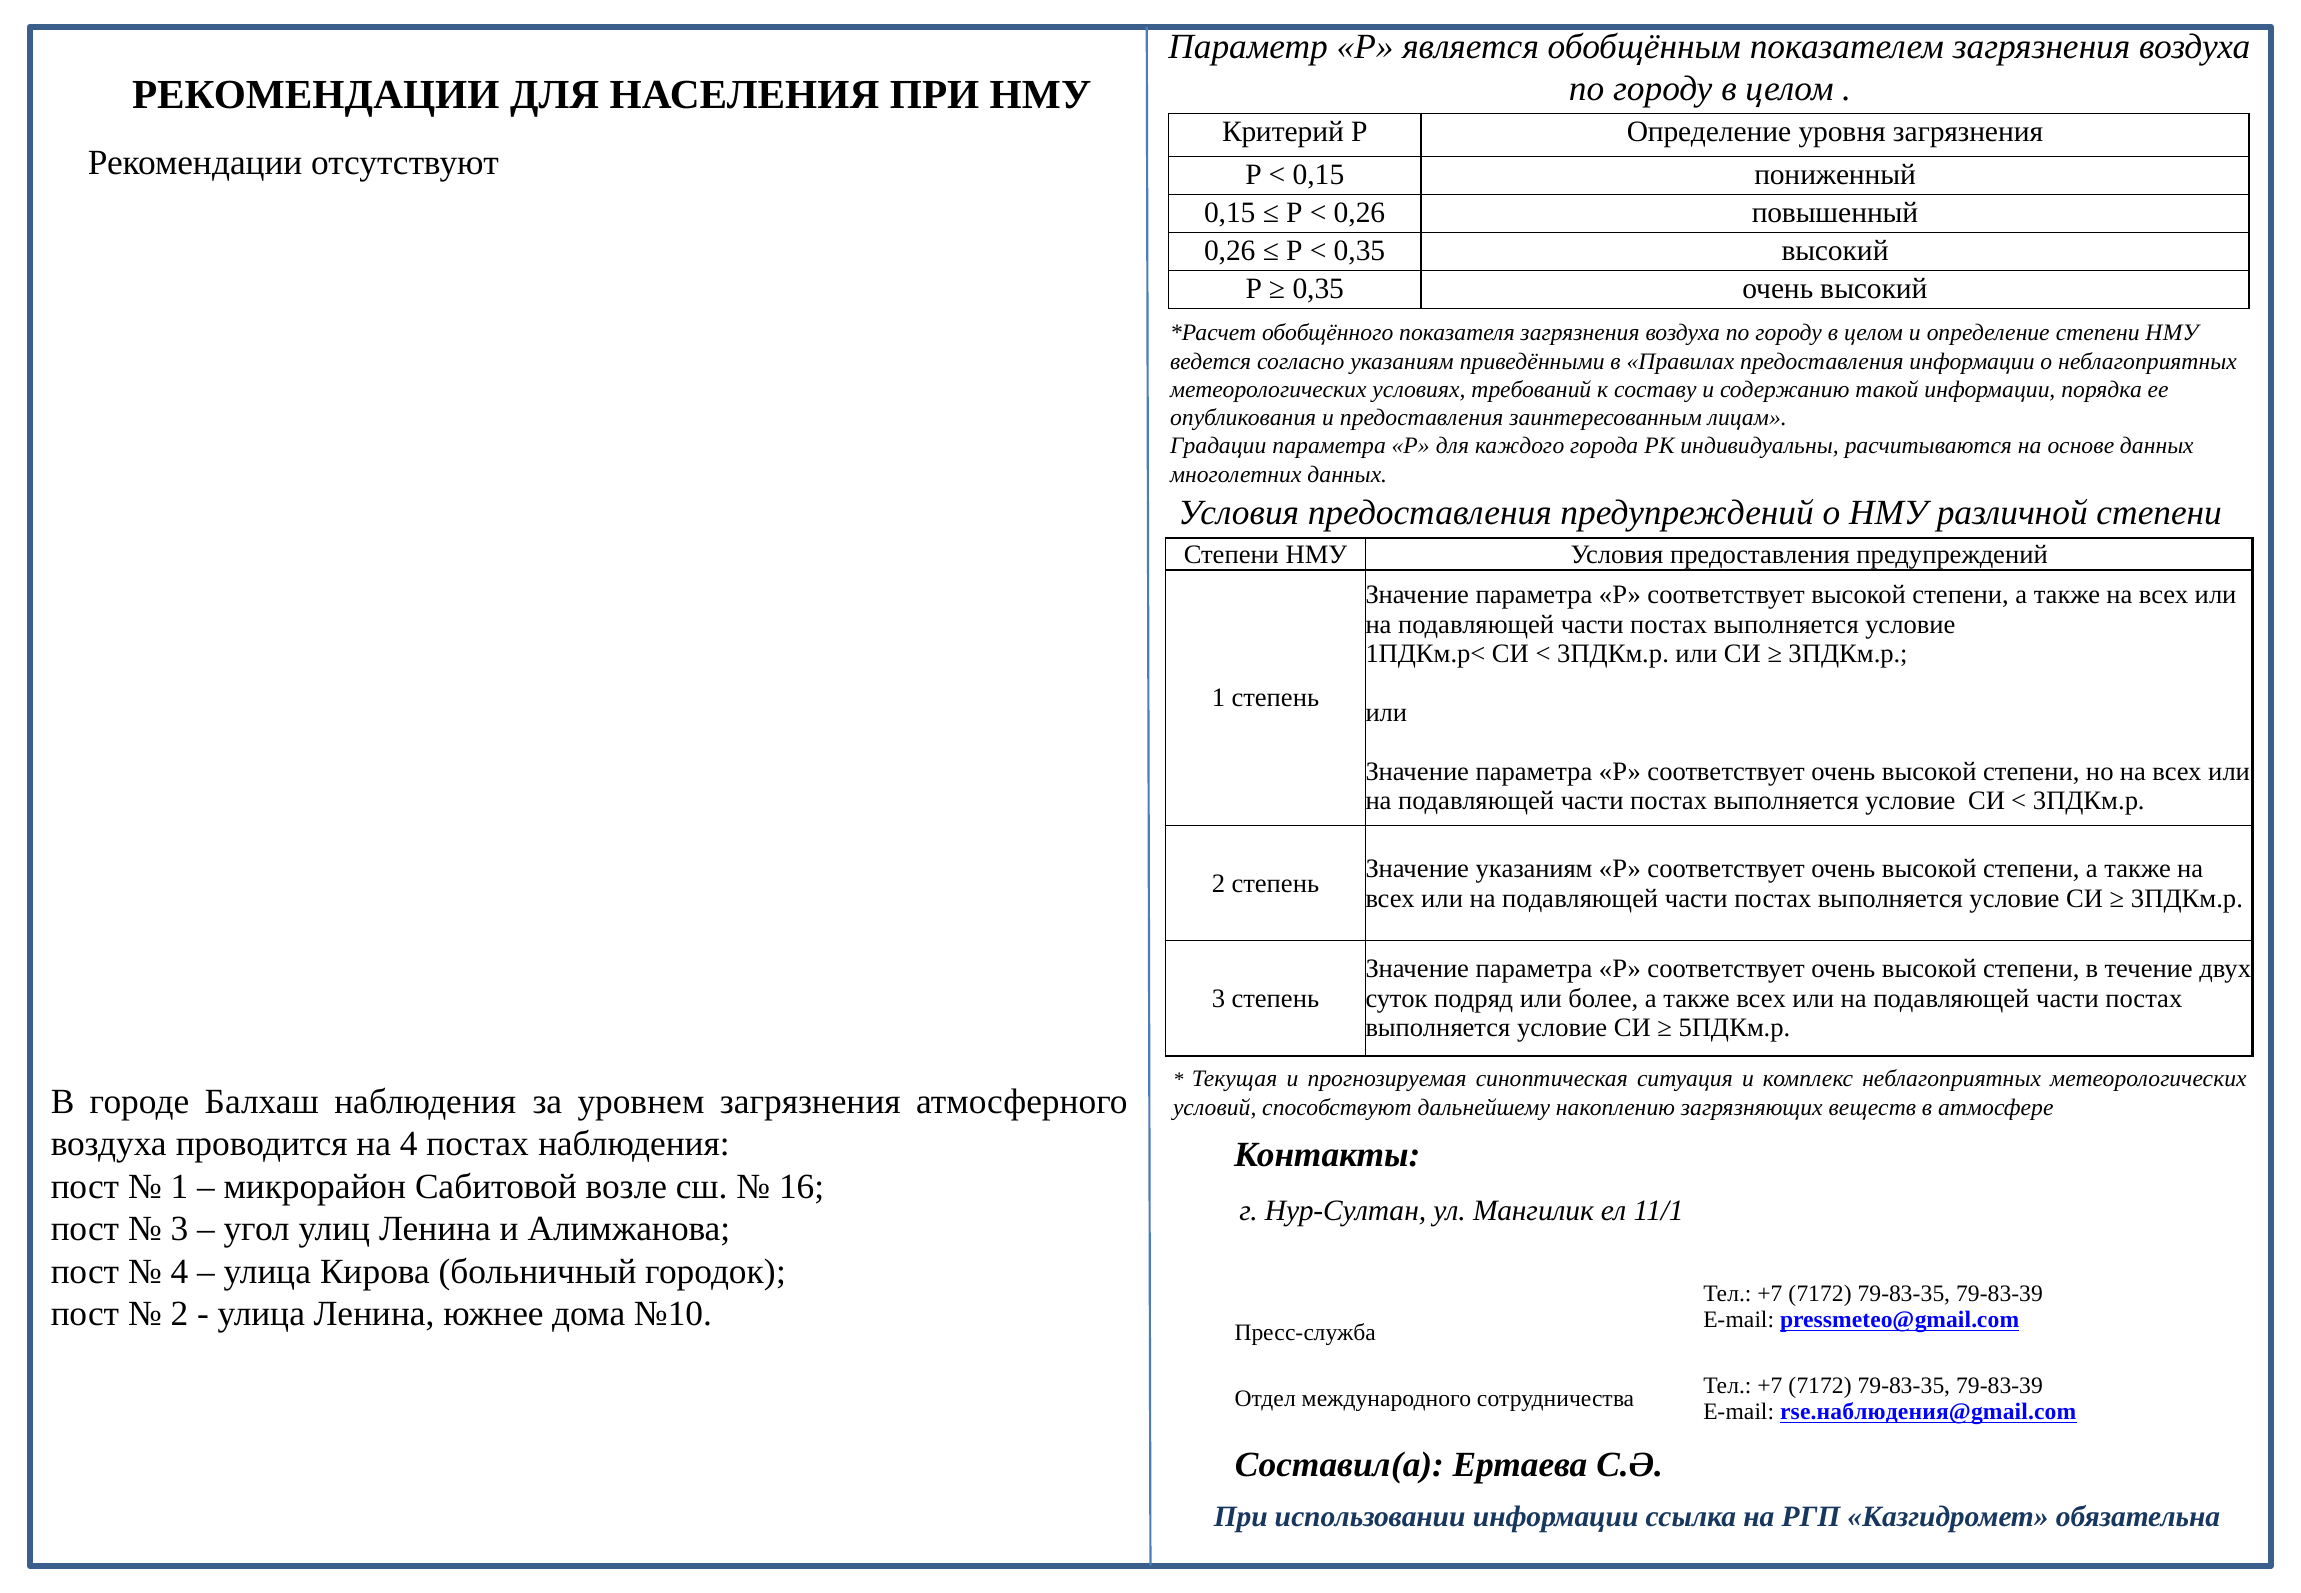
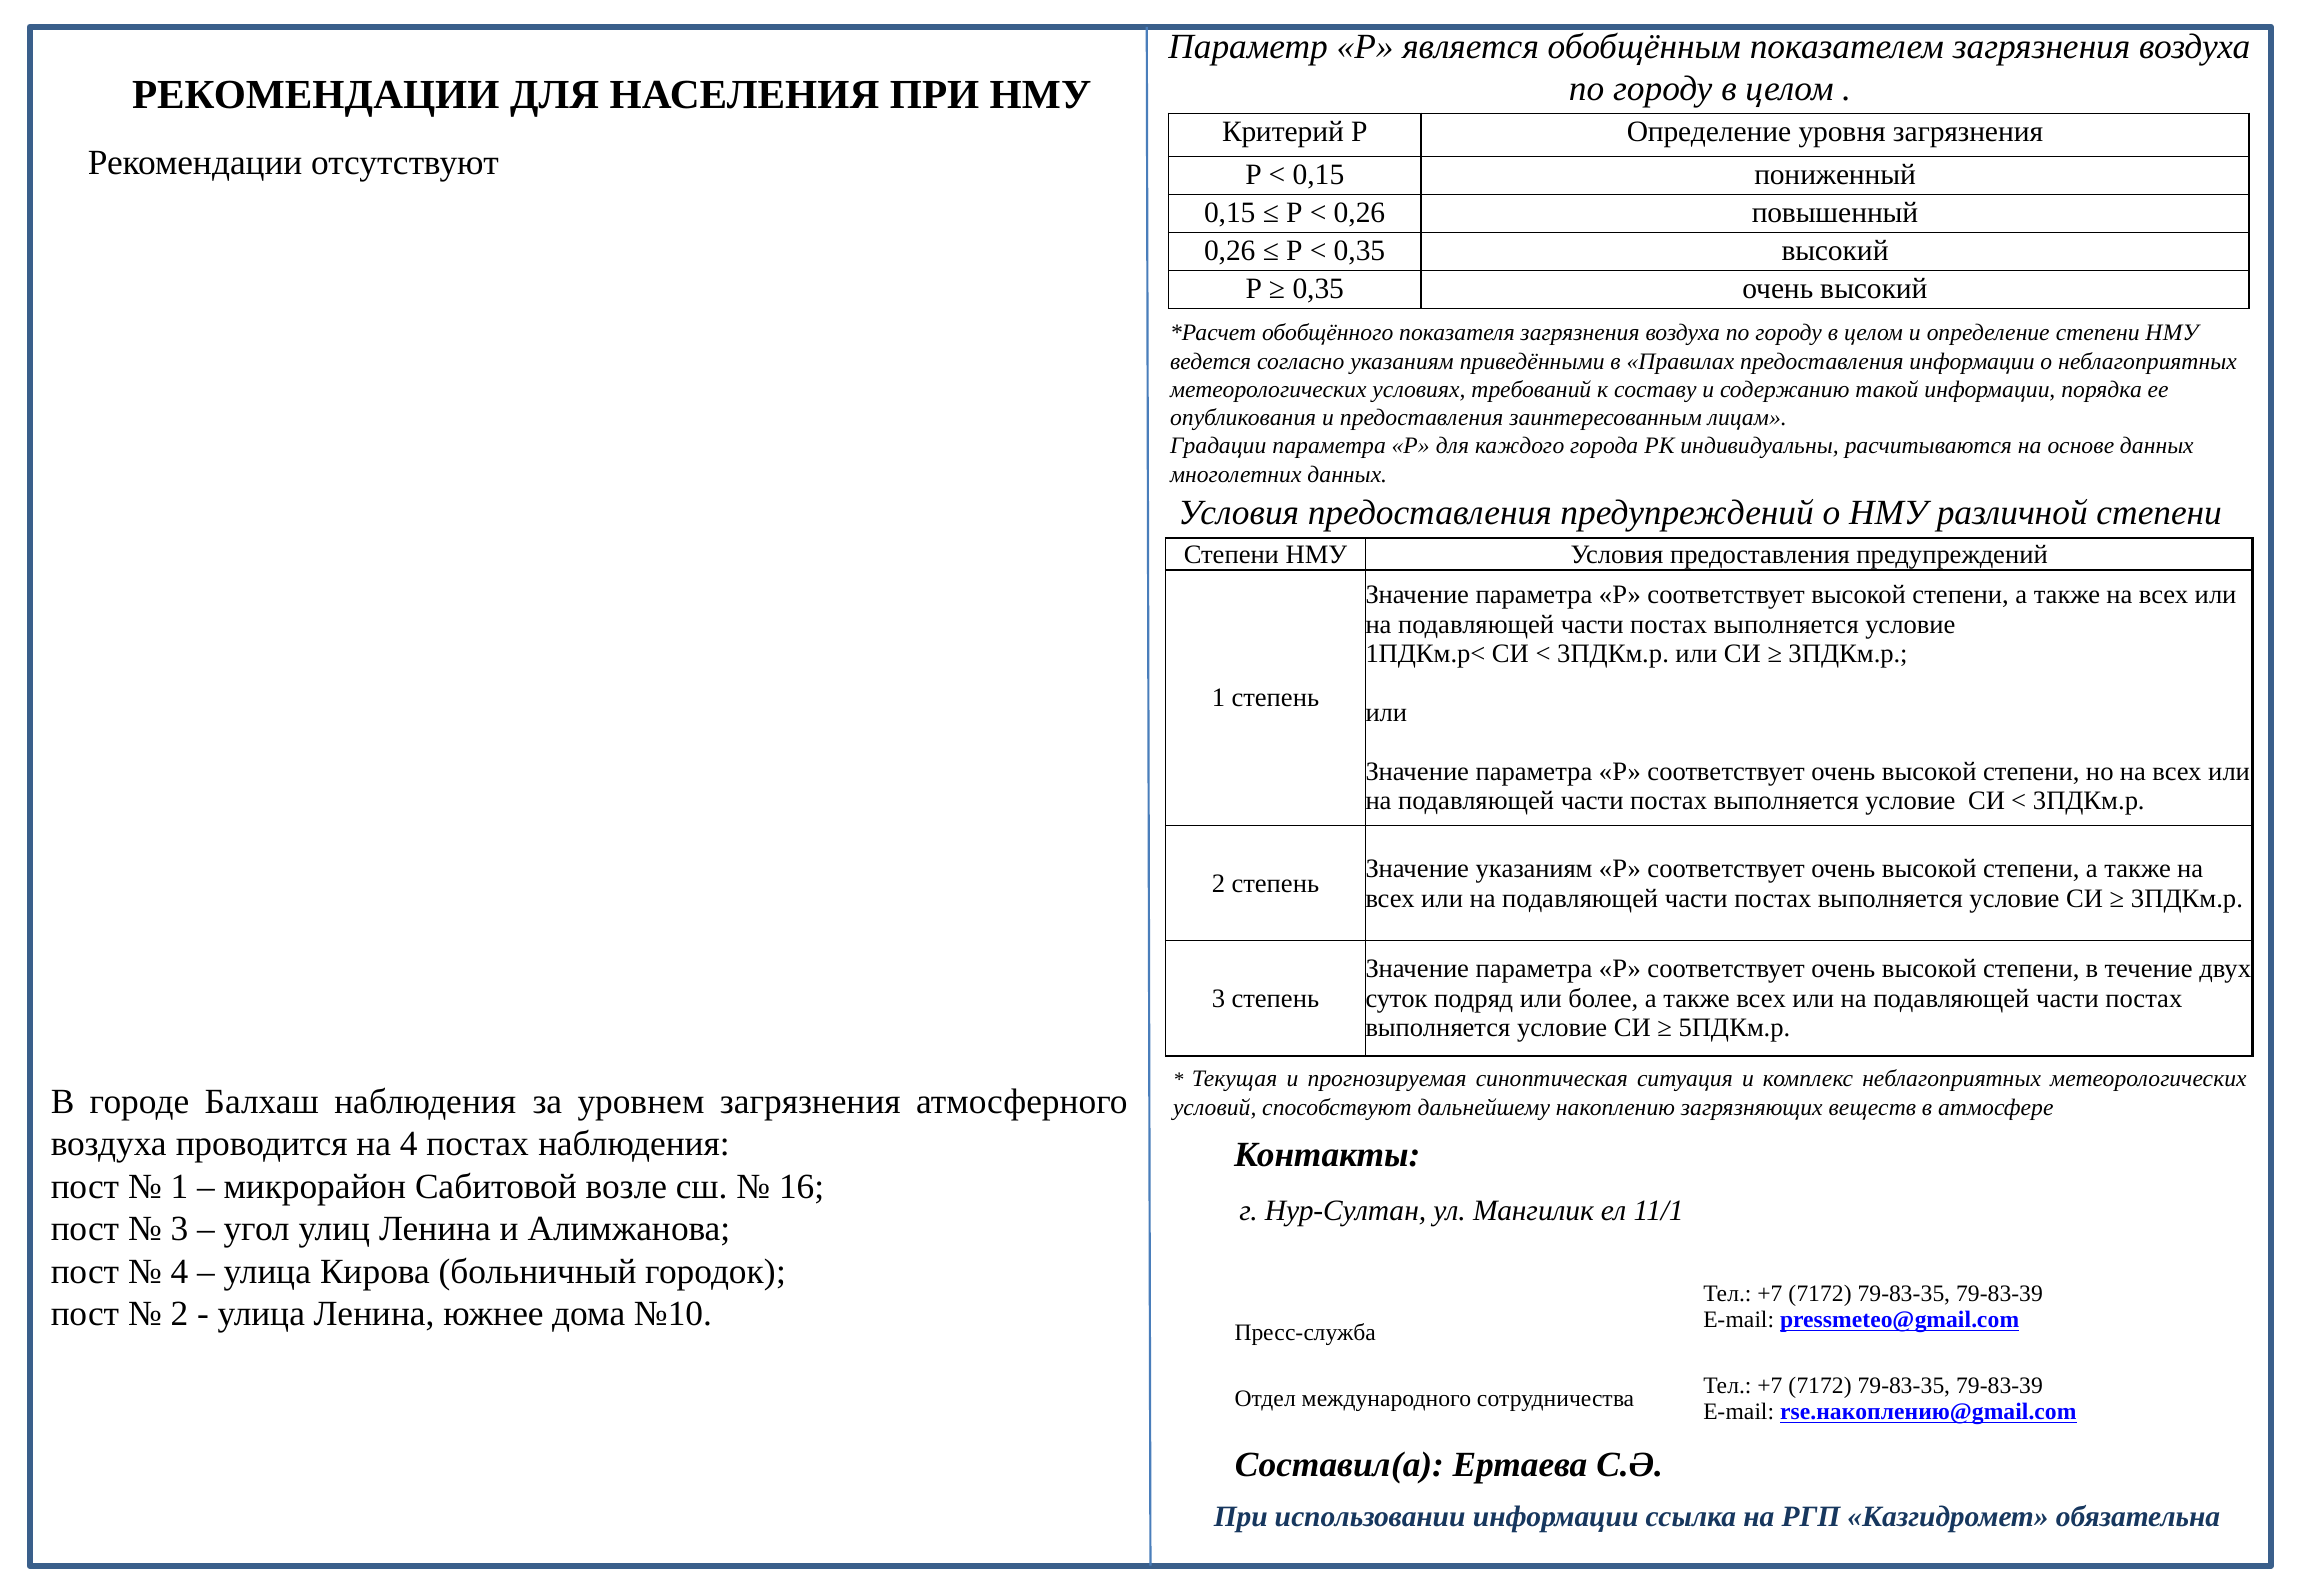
rse.наблюдения@gmail.com: rse.наблюдения@gmail.com -> rse.накоплению@gmail.com (1928, 1412)
